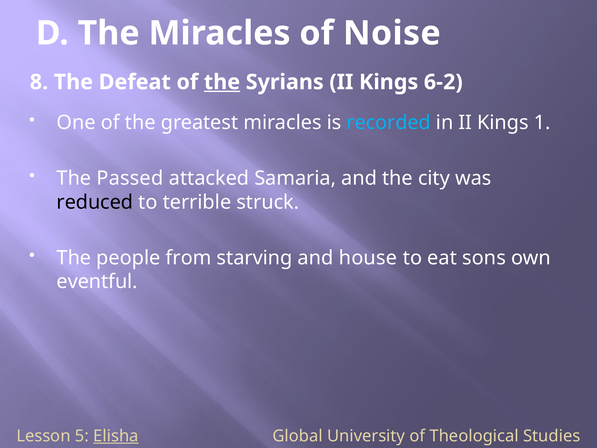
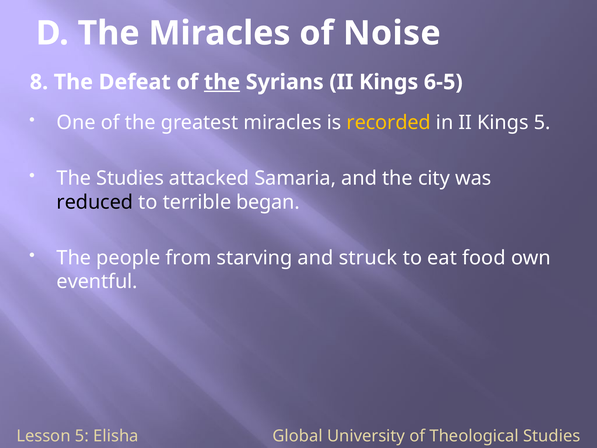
6-2: 6-2 -> 6-5 (443, 82)
recorded colour: light blue -> yellow (389, 122)
Kings 1: 1 -> 5 (542, 122)
The Passed: Passed -> Studies (130, 178)
struck: struck -> began (268, 202)
house: house -> struck (368, 258)
sons: sons -> food (484, 258)
Elisha underline: present -> none (116, 436)
